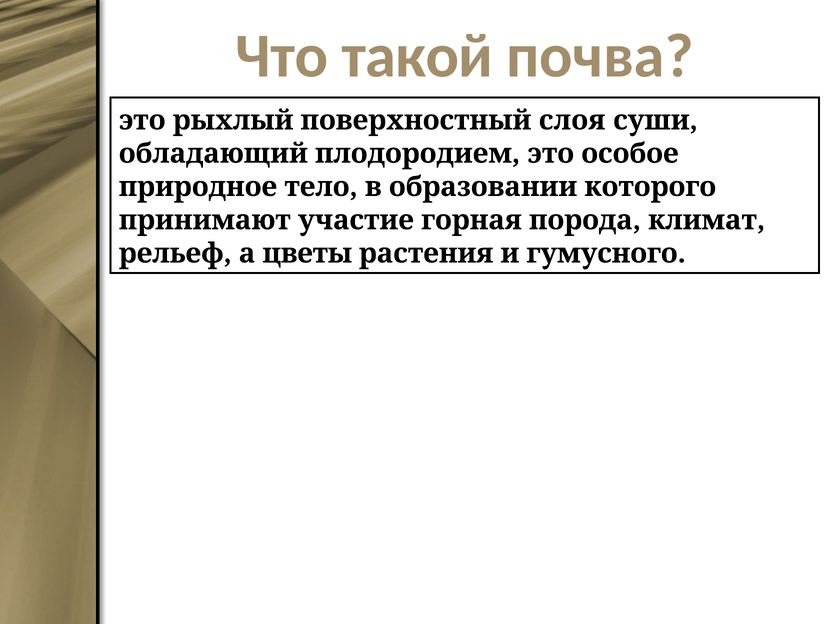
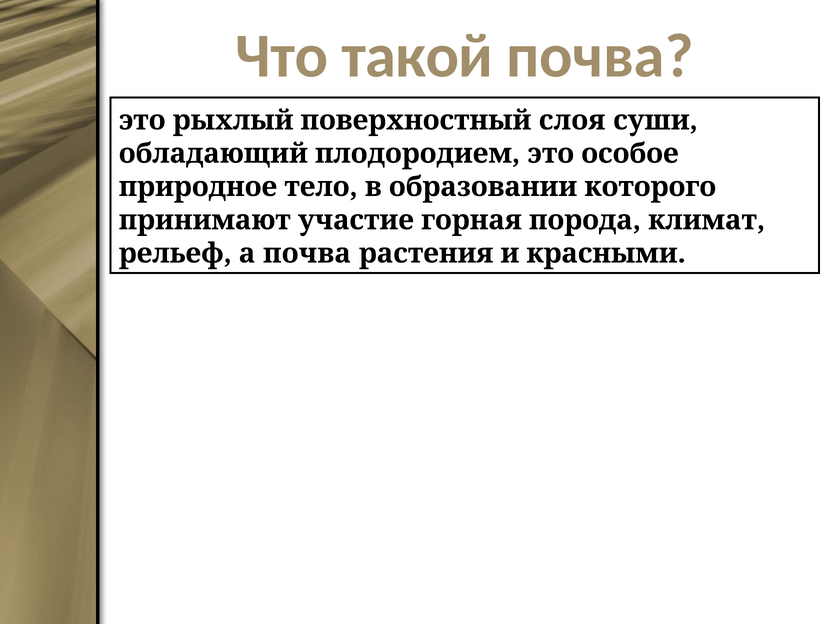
а цветы: цветы -> почва (307, 253)
гумусного: гумусного -> красными (606, 253)
